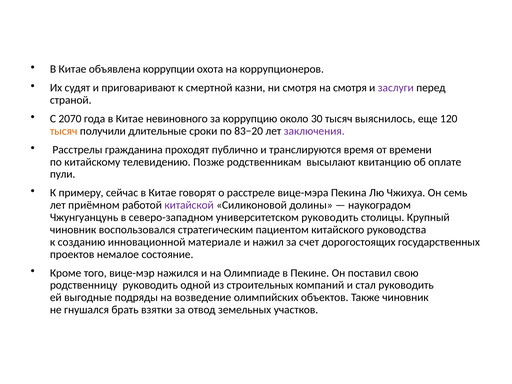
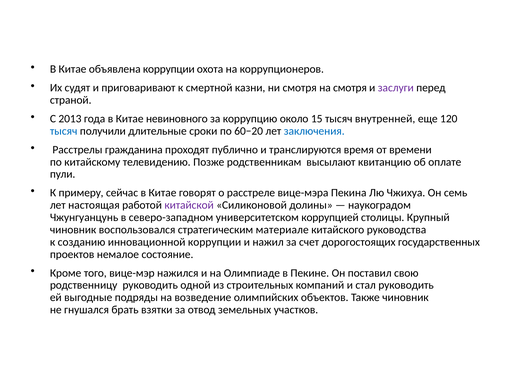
2070: 2070 -> 2013 (70, 119)
30: 30 -> 15 (317, 119)
выяснилось: выяснилось -> внутренней (385, 119)
тысяч colour: orange -> blue (64, 131)
83−20: 83−20 -> 60−20 (249, 131)
заключения colour: purple -> blue (314, 131)
приёмном: приёмном -> настоящая (94, 205)
университетском руководить: руководить -> коррупцией (330, 217)
пациентом: пациентом -> материале (282, 230)
инновационной материале: материале -> коррупции (215, 242)
